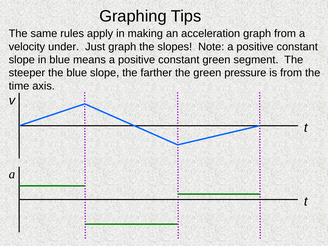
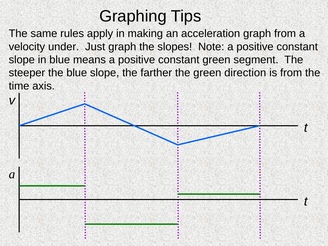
pressure: pressure -> direction (245, 73)
